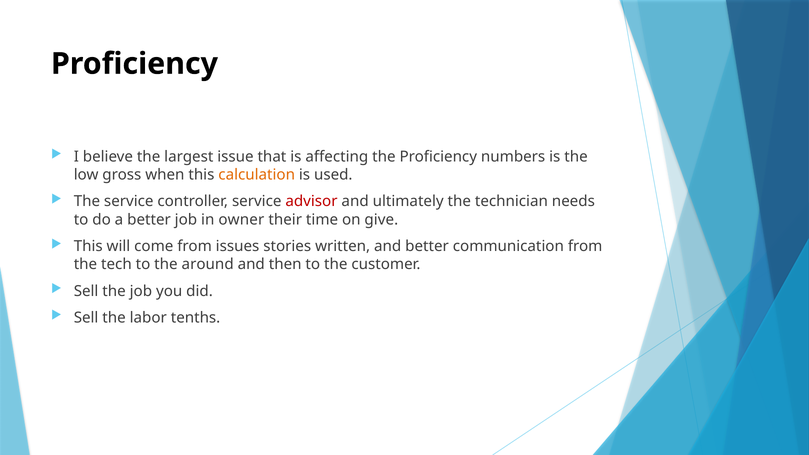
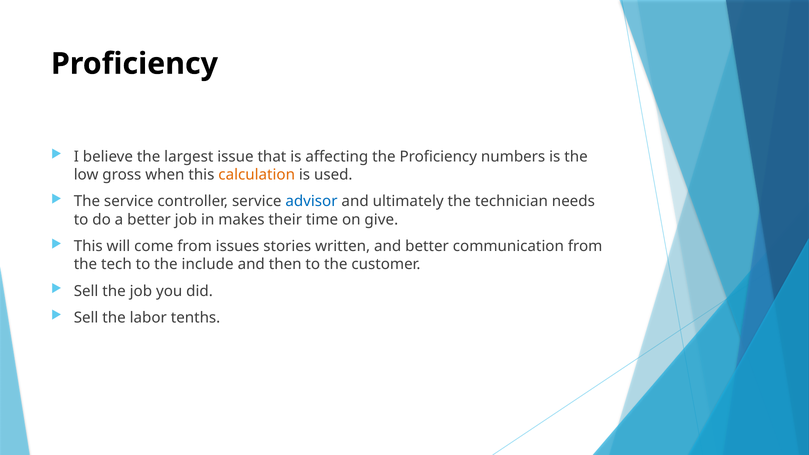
advisor colour: red -> blue (311, 201)
owner: owner -> makes (241, 220)
around: around -> include (208, 264)
